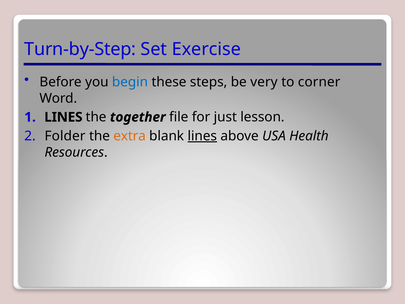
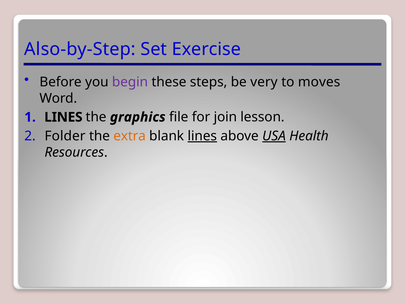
Turn-by-Step: Turn-by-Step -> Also-by-Step (80, 49)
begin colour: blue -> purple (130, 82)
corner: corner -> moves (319, 82)
together: together -> graphics (138, 117)
just: just -> join (225, 117)
USA underline: none -> present (274, 136)
